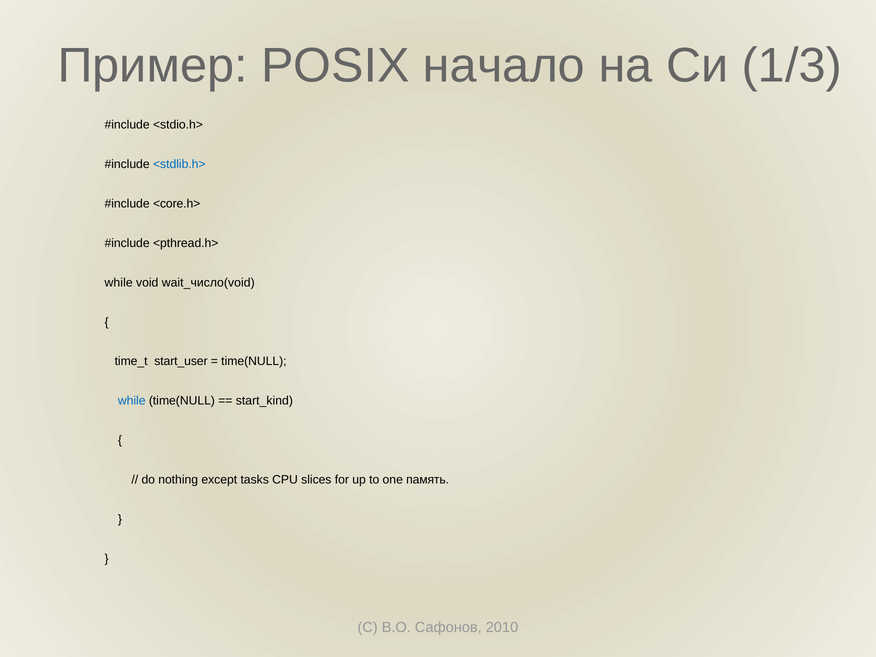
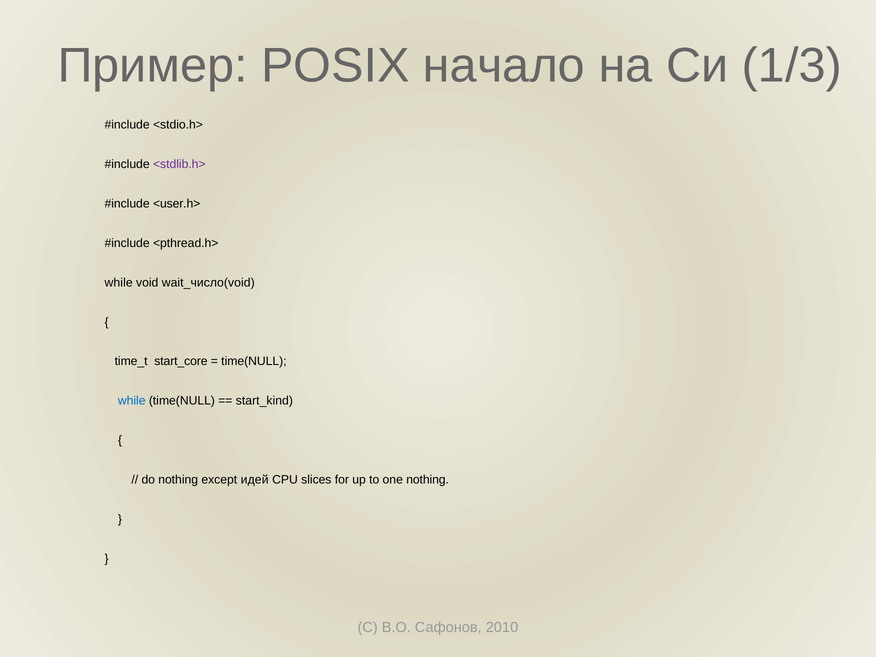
<stdlib.h> colour: blue -> purple (179, 164)
<core.h>: <core.h> -> <user.h> (177, 204)
start_user: start_user -> start_core (181, 361)
tasks: tasks -> идей (255, 480)
one память: память -> nothing (428, 480)
